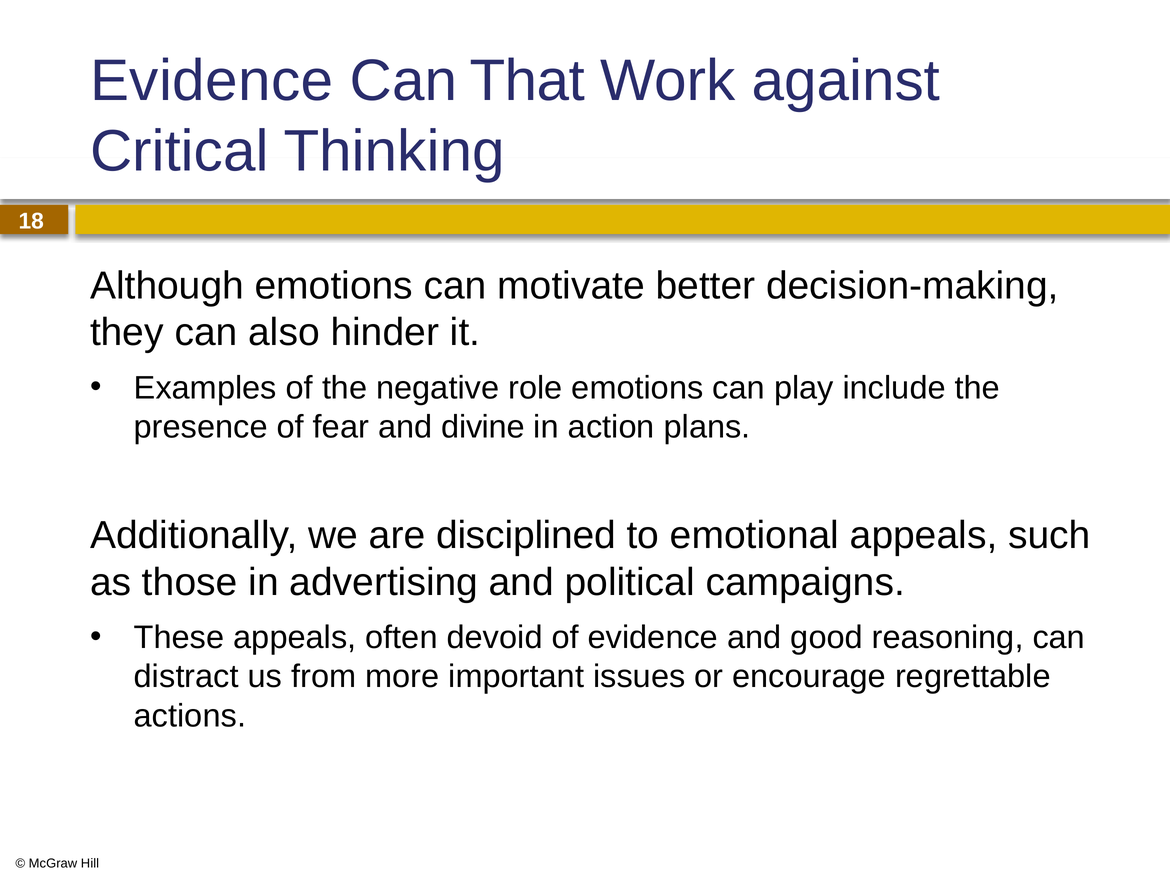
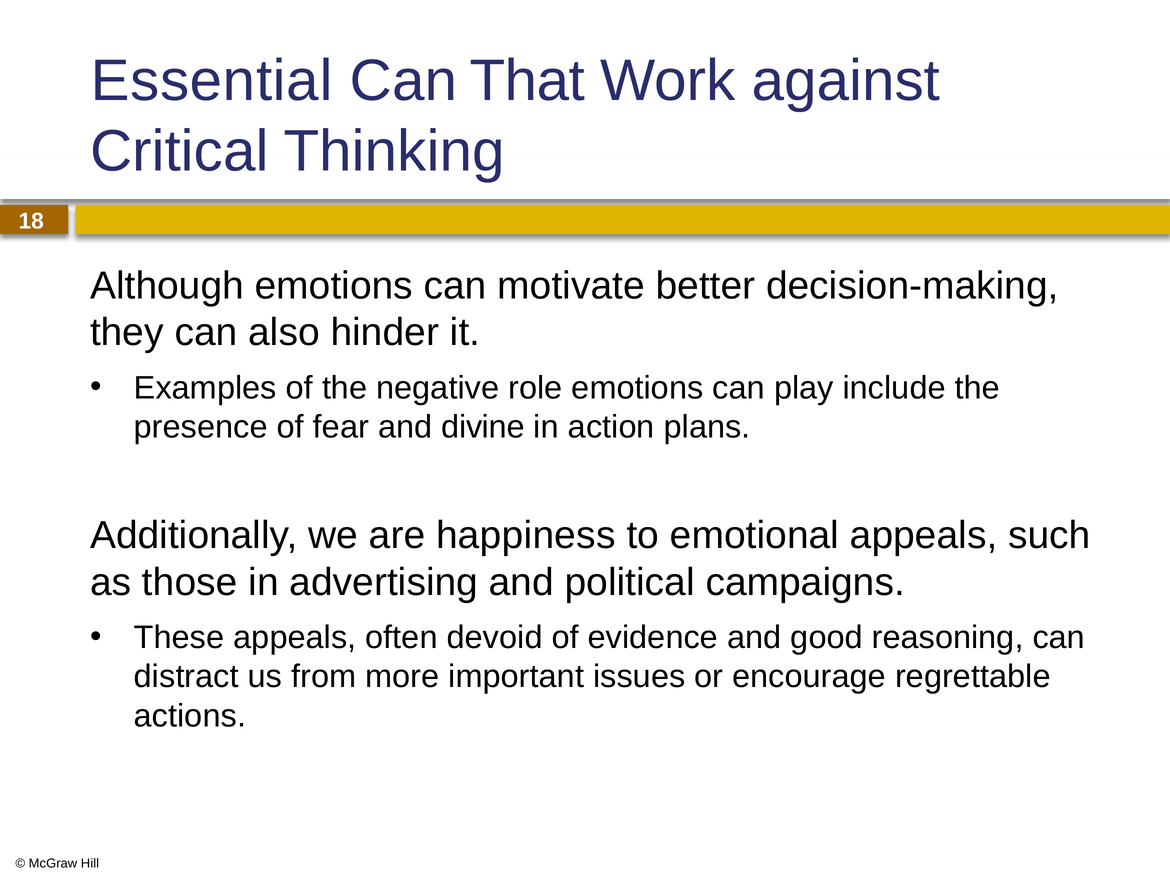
Evidence: Evidence -> Essential (212, 81)
disciplined: disciplined -> happiness (526, 535)
